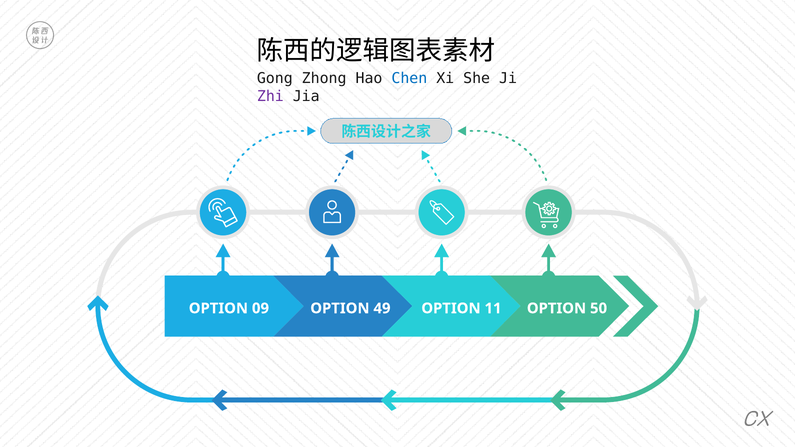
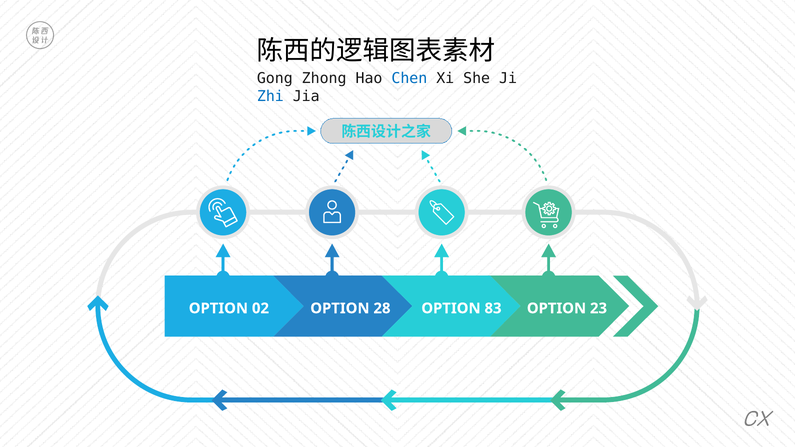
Zhi colour: purple -> blue (270, 96)
09: 09 -> 02 (260, 308)
49: 49 -> 28 (382, 308)
11: 11 -> 83 (493, 308)
50: 50 -> 23 (599, 308)
